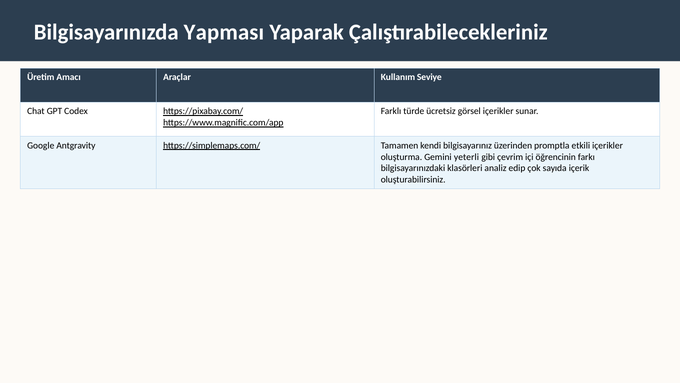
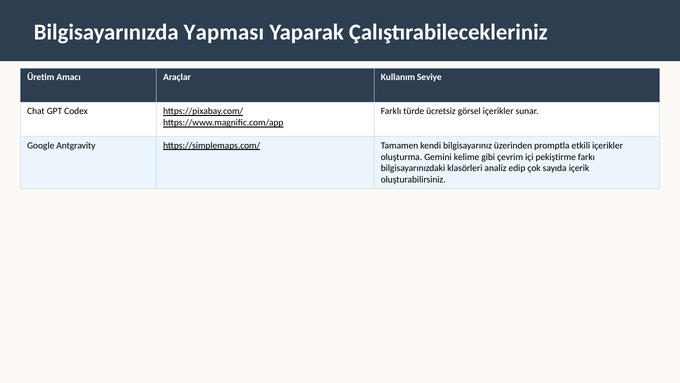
yeterli: yeterli -> kelime (466, 157)
öğrencinin: öğrencinin -> pekiştirme (556, 157)
